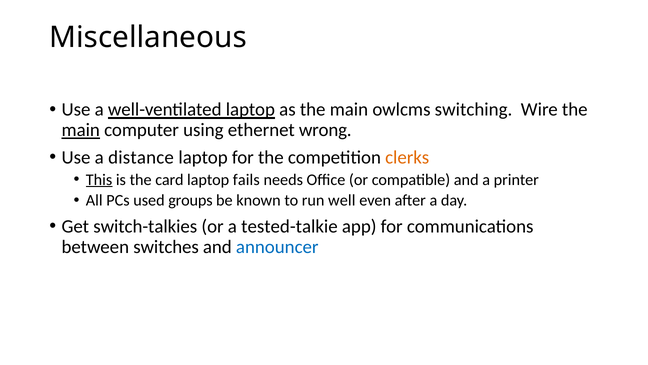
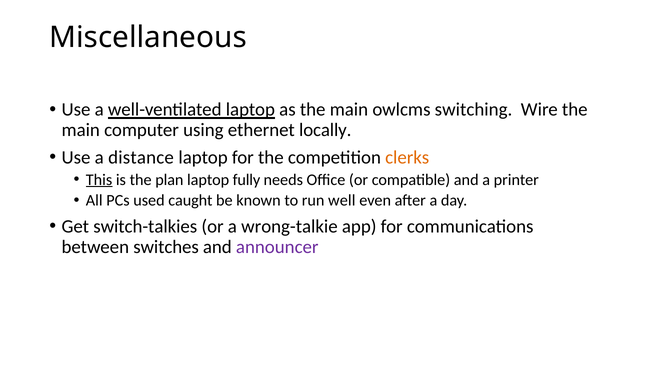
main underline: present -> none (81, 130)
wrong: wrong -> locally (325, 130)
card: card -> plan (169, 179)
fails: fails -> fully (246, 179)
groups: groups -> caught (190, 200)
tested-talkie: tested-talkie -> wrong-talkie (289, 226)
announcer colour: blue -> purple (277, 246)
